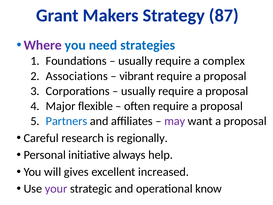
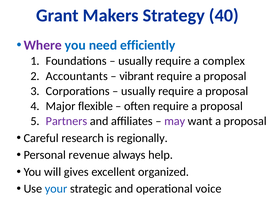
87: 87 -> 40 (224, 16)
strategies: strategies -> efficiently (148, 45)
Associations: Associations -> Accountants (77, 76)
Partners colour: blue -> purple (66, 121)
initiative: initiative -> revenue (89, 155)
increased: increased -> organized (164, 172)
your colour: purple -> blue (56, 189)
know: know -> voice (208, 189)
